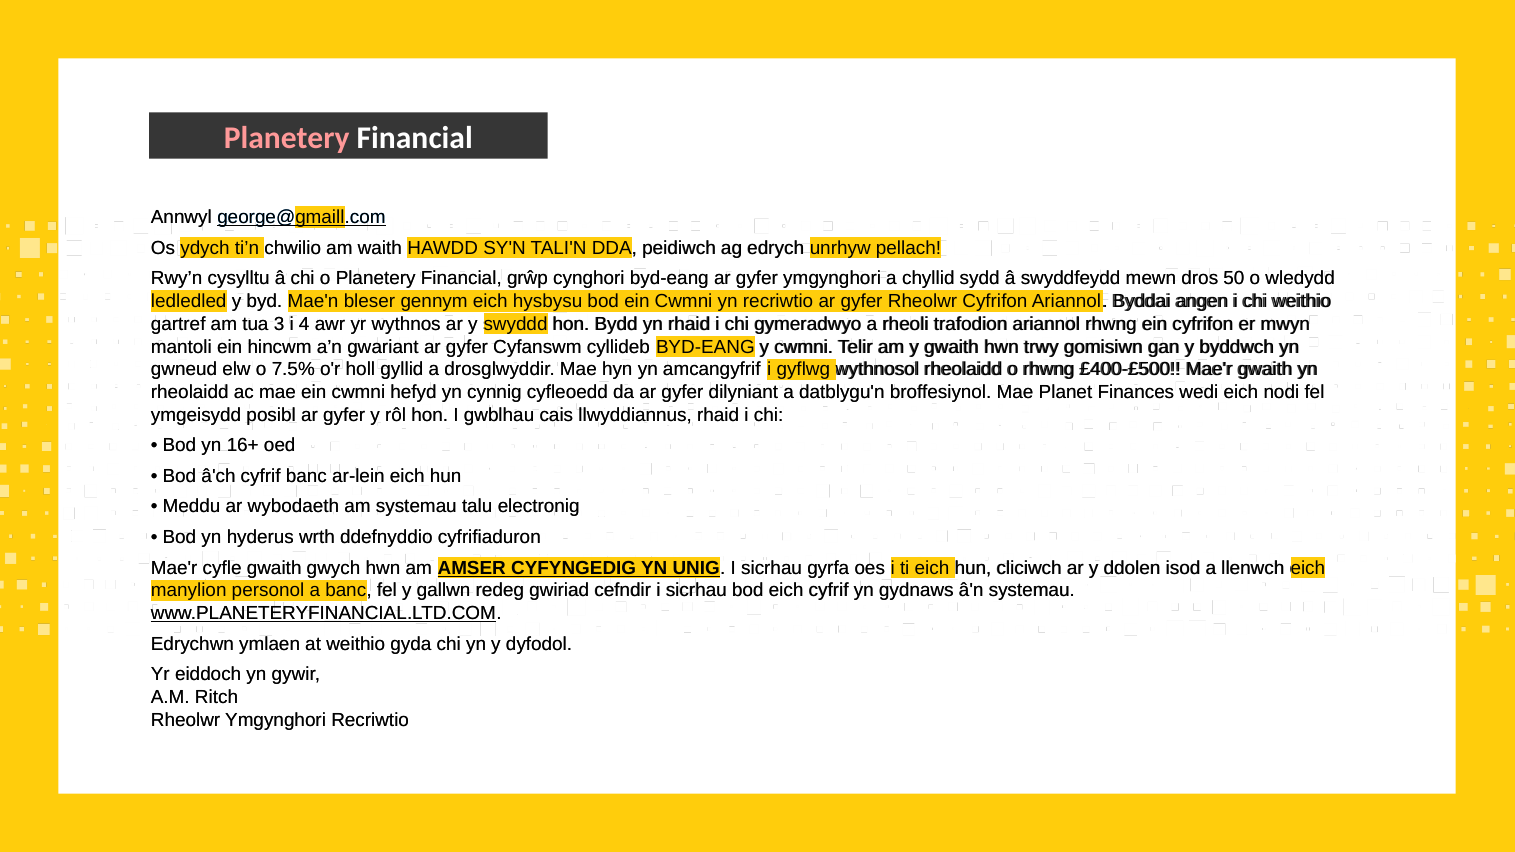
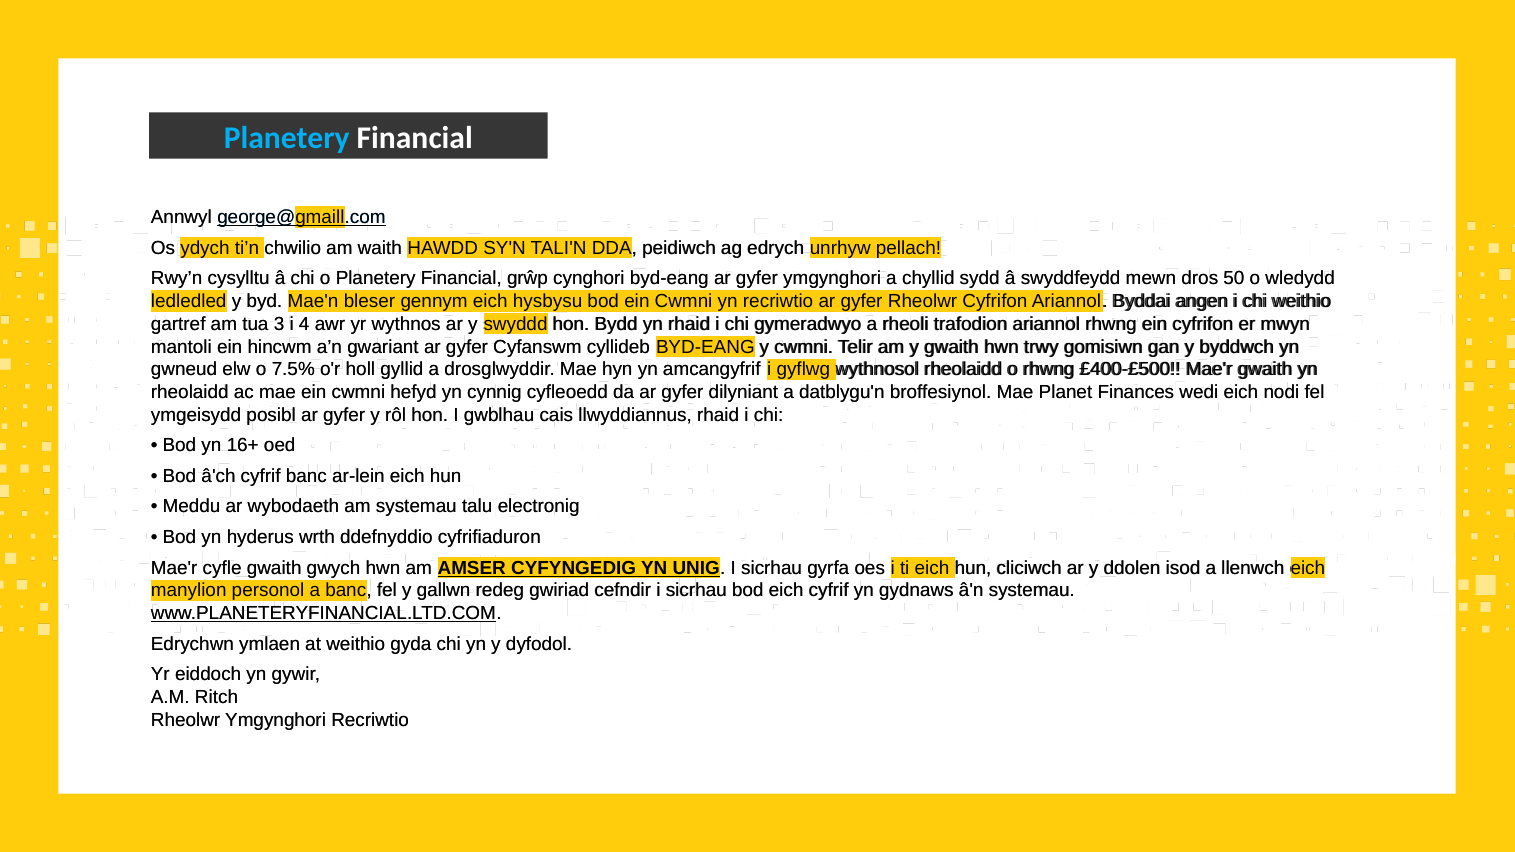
Planetery colour: pink -> light blue (287, 138)
